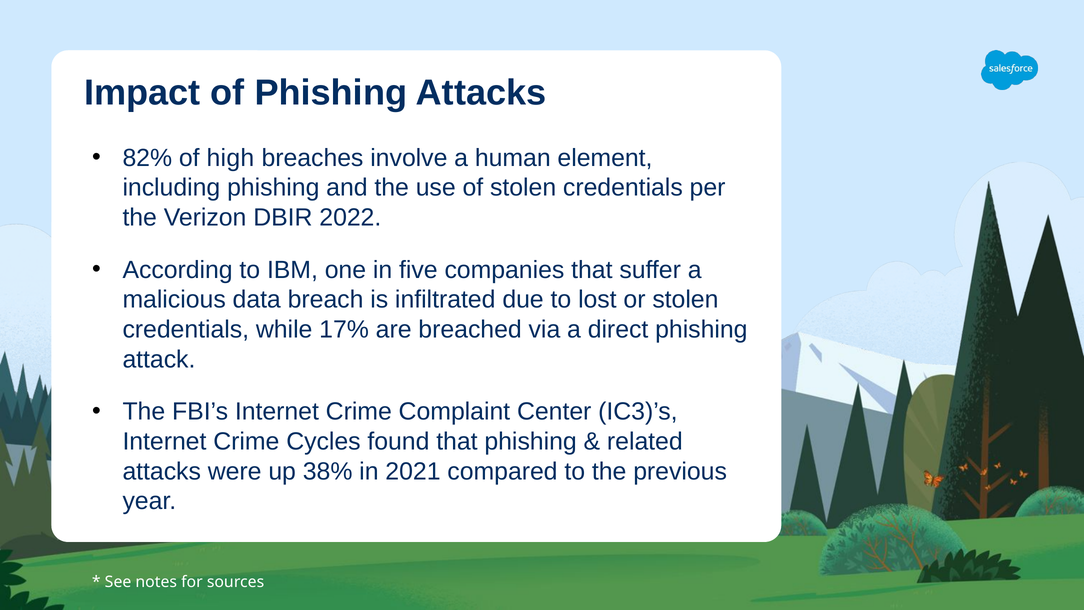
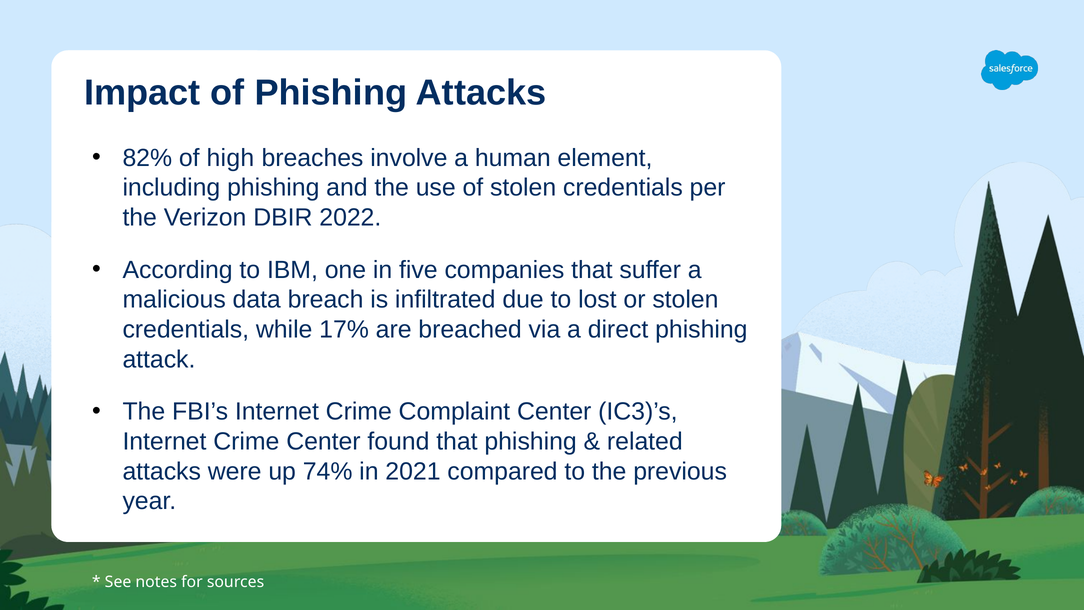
Crime Cycles: Cycles -> Center (323, 441)
38%: 38% -> 74% (328, 471)
